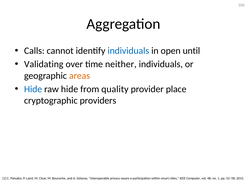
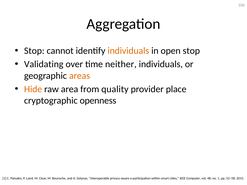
Calls: Calls -> Stop (34, 51)
individuals colour: blue -> orange (128, 51)
open until: until -> stop (191, 51)
Hide colour: blue -> orange (33, 89)
raw hide: hide -> area (70, 89)
providers: providers -> openness (98, 101)
